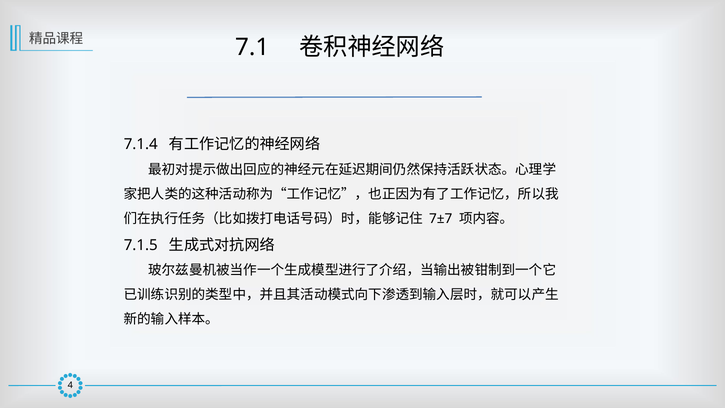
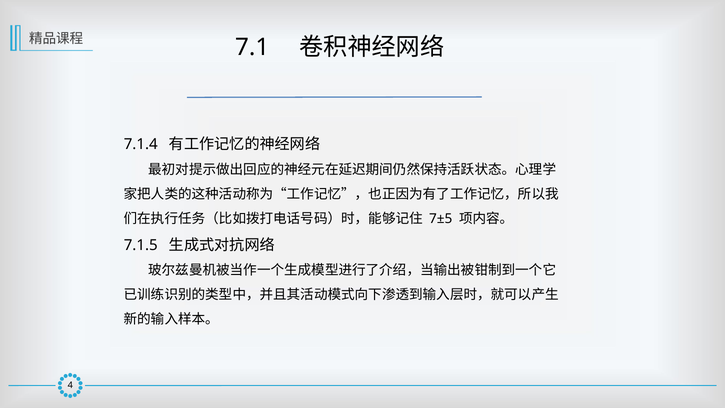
7±7: 7±7 -> 7±5 (441, 219)
